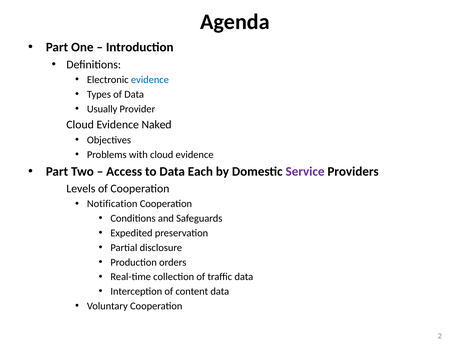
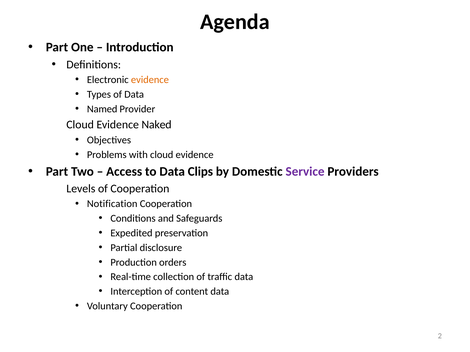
evidence colour: blue -> orange (150, 80)
Usually: Usually -> Named (102, 109)
Each: Each -> Clips (200, 172)
